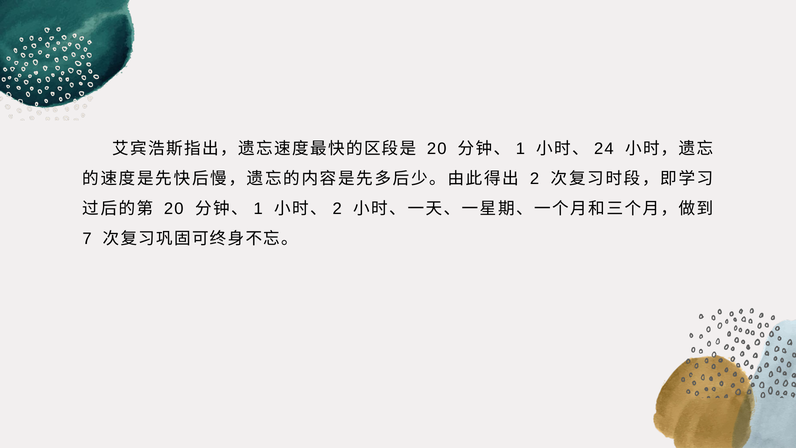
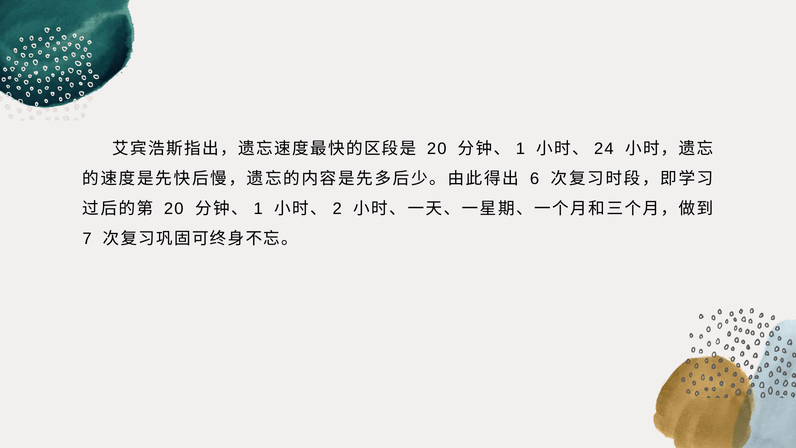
2: 2 -> 6 (535, 179)
